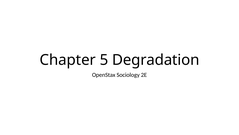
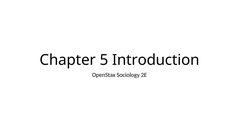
Degradation: Degradation -> Introduction (156, 60)
